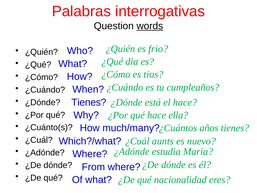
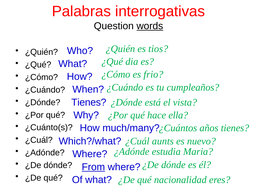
frio: frio -> tios (158, 49)
tios: tios -> frio (153, 74)
el hace: hace -> vista (185, 102)
From underline: none -> present (93, 167)
